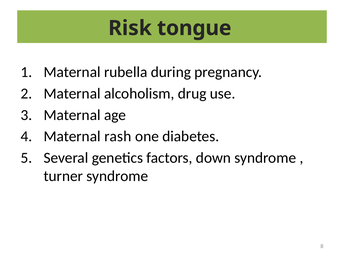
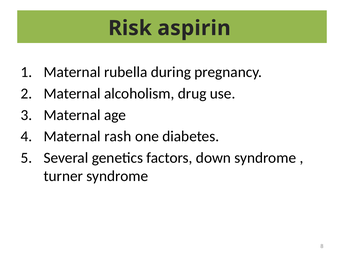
tongue: tongue -> aspirin (194, 28)
